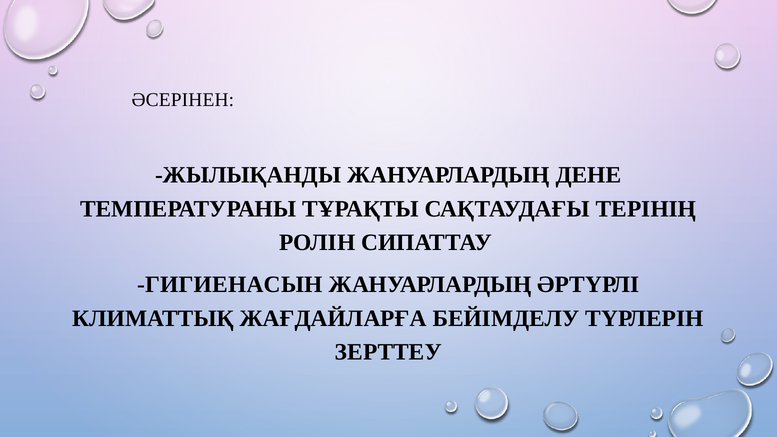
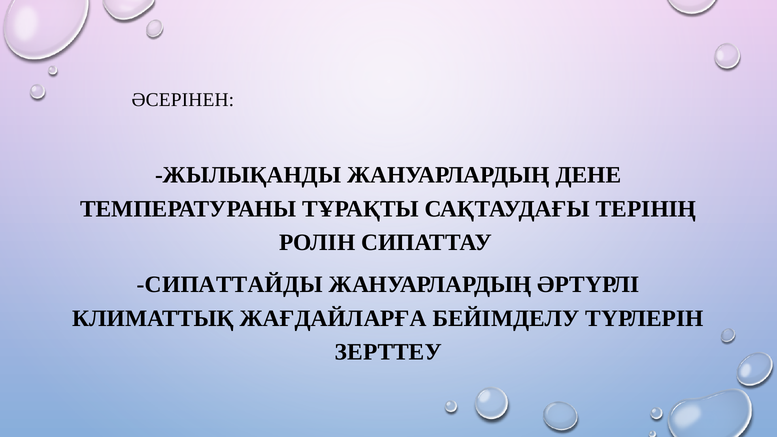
ГИГИЕНАСЫН: ГИГИЕНАСЫН -> СИПАТТАЙДЫ (230, 285)
